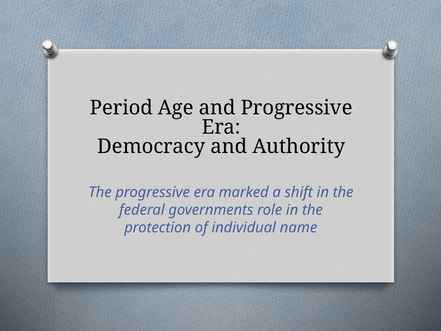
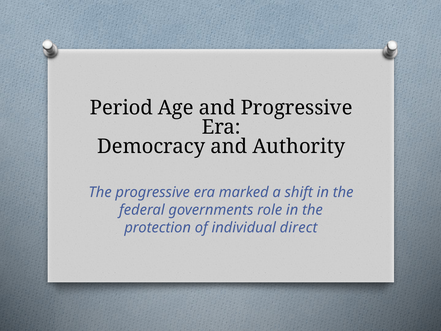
name: name -> direct (299, 228)
